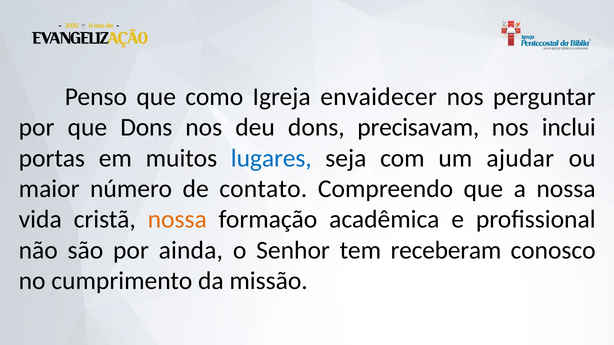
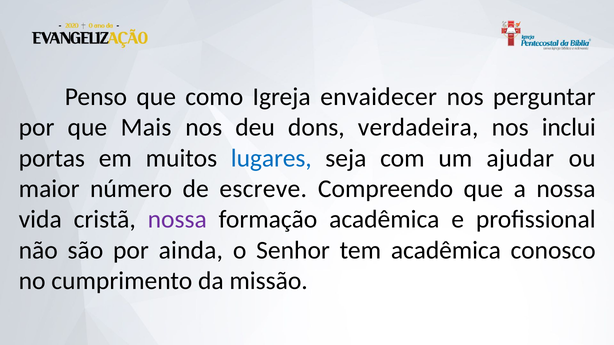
que Dons: Dons -> Mais (146, 128)
precisavam: precisavam -> verdadeira (418, 128)
contato: contato -> escreve (263, 189)
nossa colour: orange -> purple (177, 220)
tem receberam: receberam -> acadêmica (446, 250)
